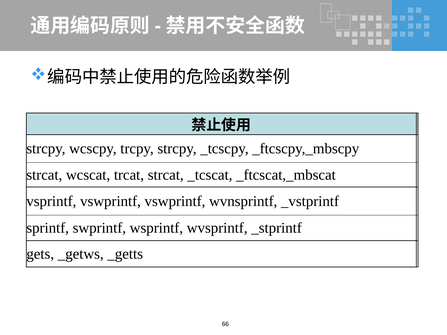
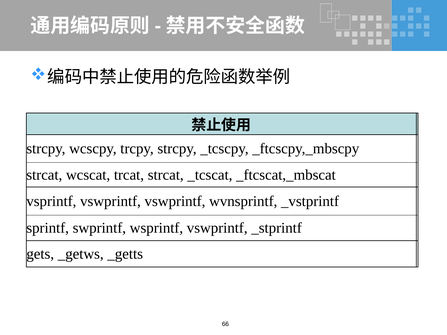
wsprintf wvsprintf: wvsprintf -> vswprintf (217, 228)
